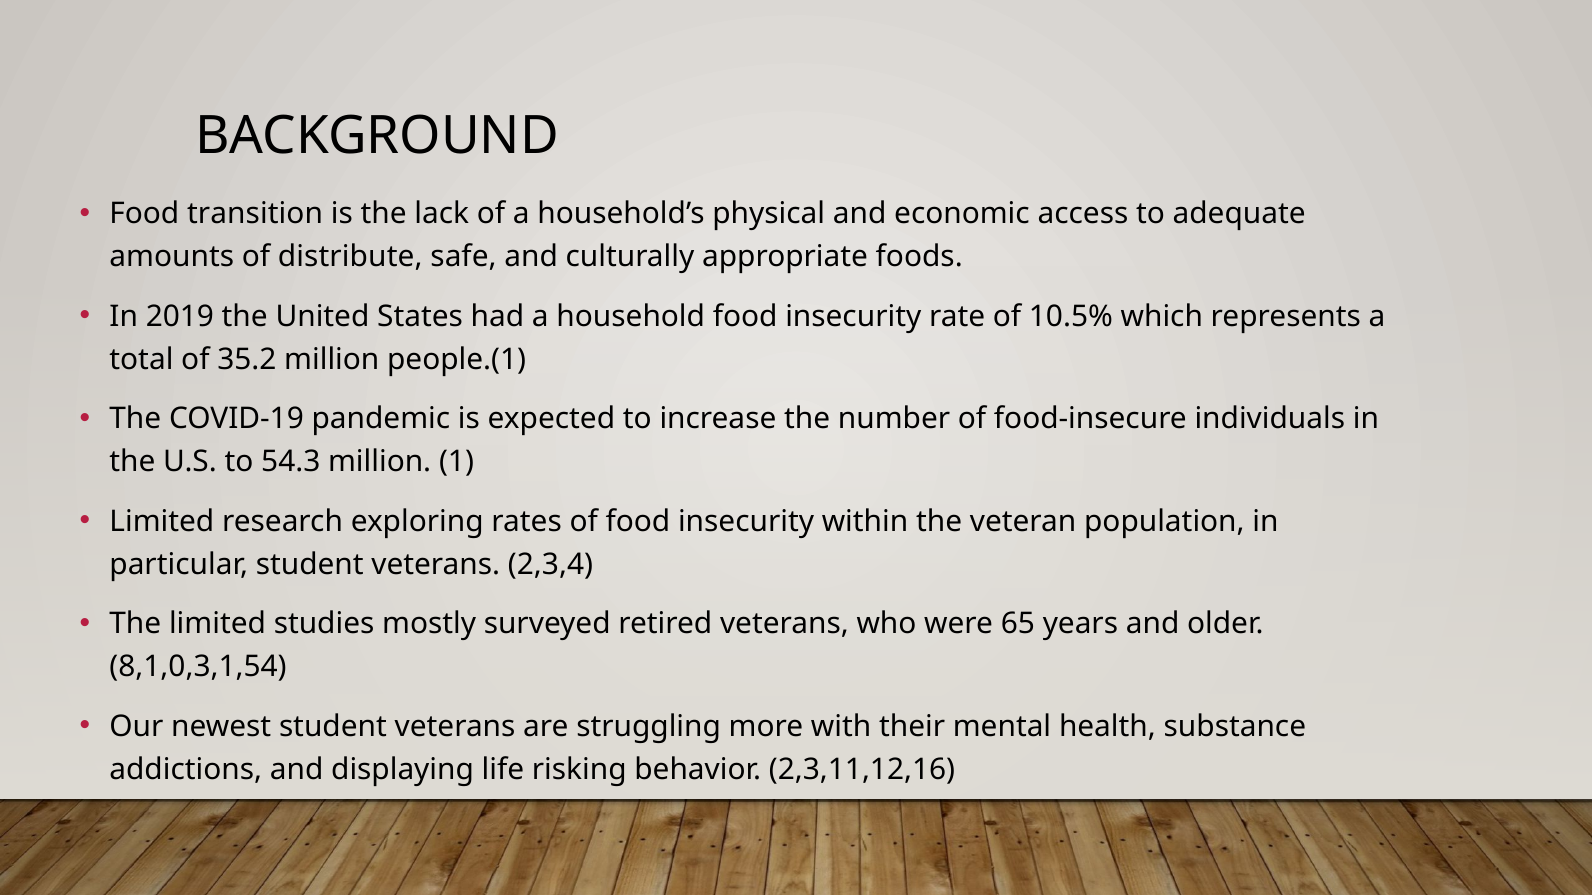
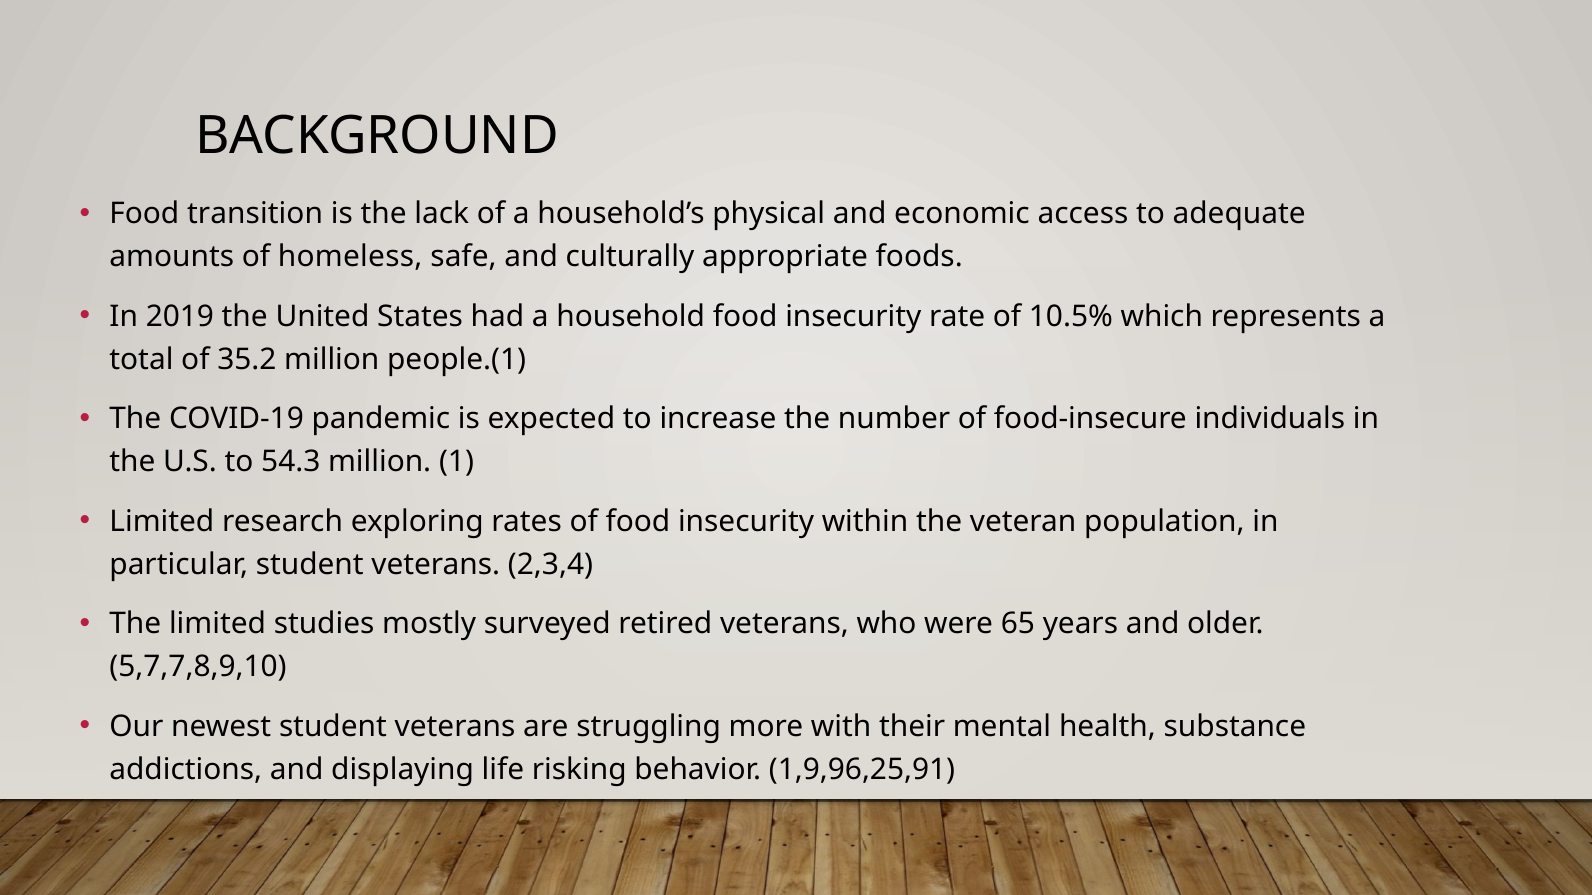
distribute: distribute -> homeless (350, 257)
8,1,0,3,1,54: 8,1,0,3,1,54 -> 5,7,7,8,9,10 (198, 667)
2,3,11,12,16: 2,3,11,12,16 -> 1,9,96,25,91 (862, 770)
